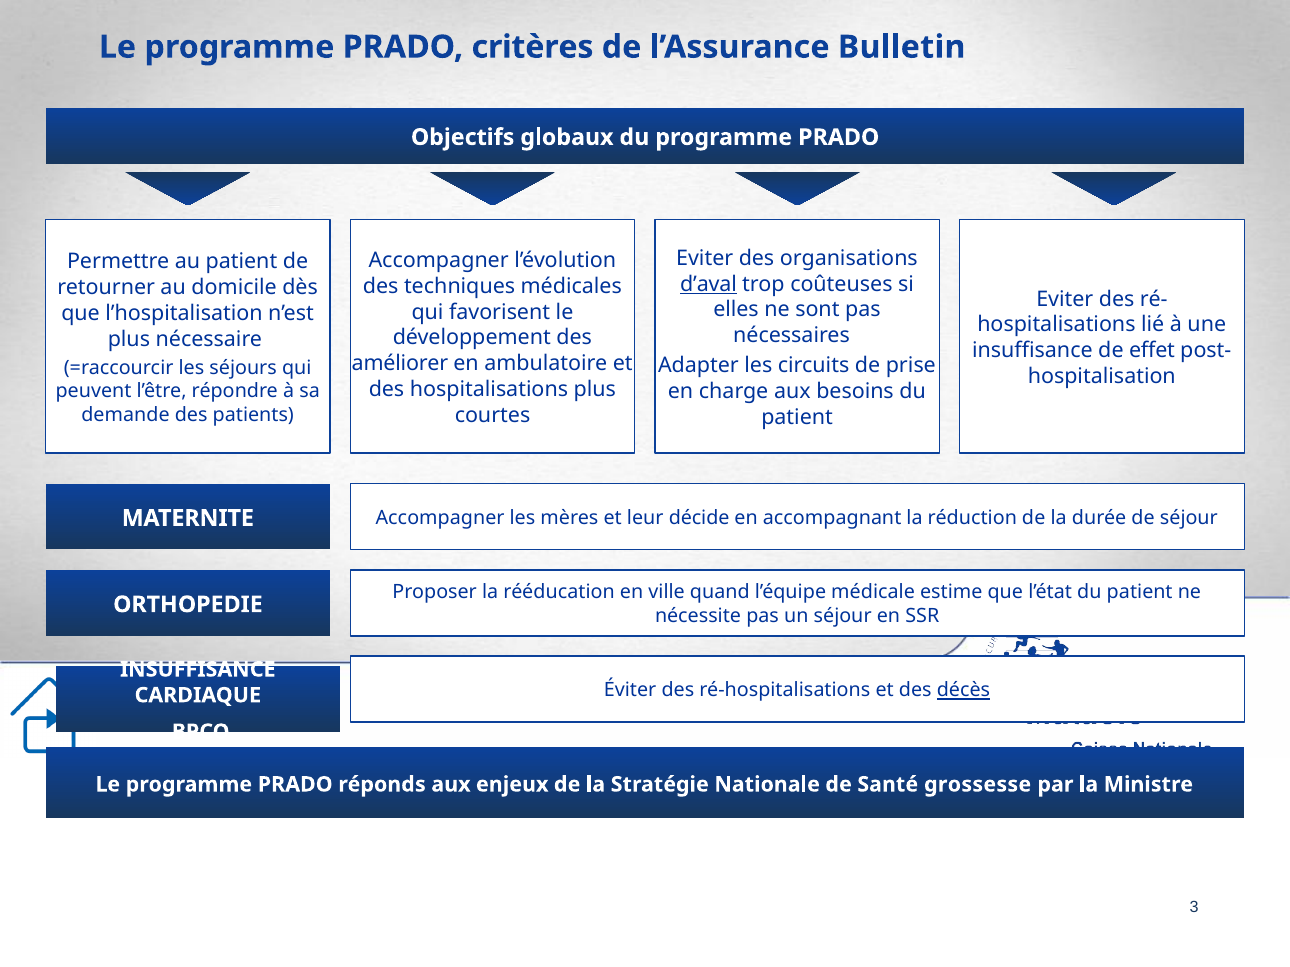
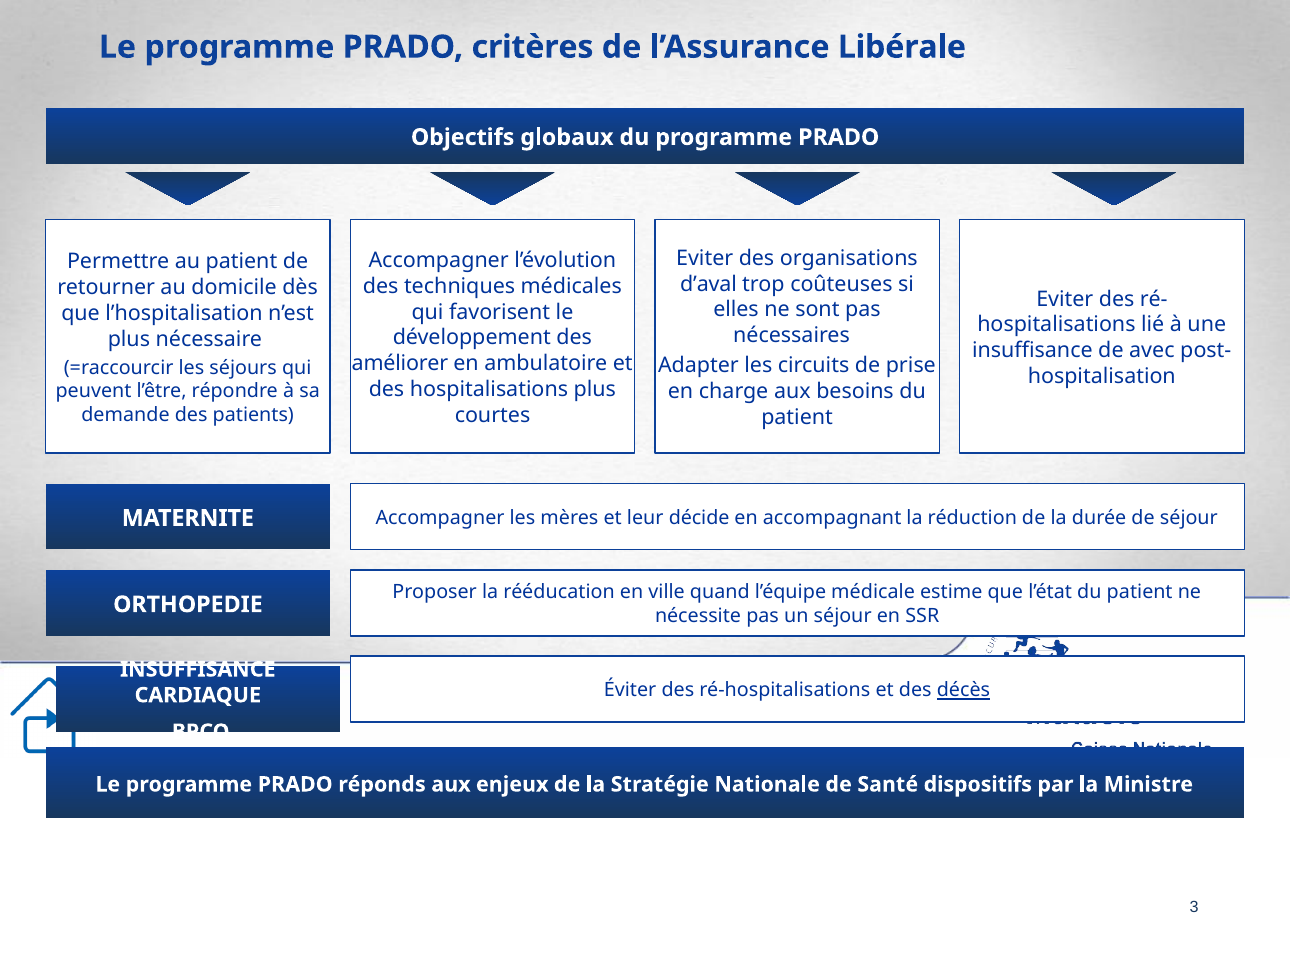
Bulletin: Bulletin -> Libérale (902, 47)
d’aval underline: present -> none (709, 284)
effet: effet -> avec (1152, 351)
grossesse: grossesse -> dispositifs (978, 785)
